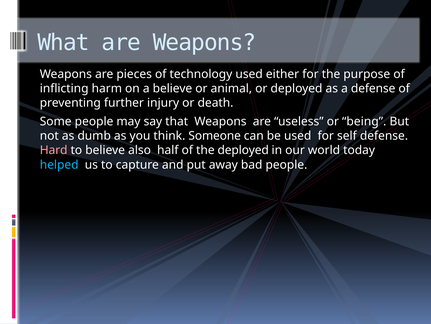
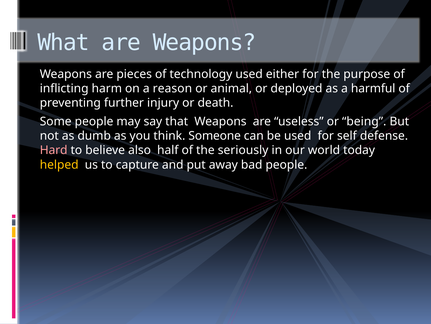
a believe: believe -> reason (172, 88)
a defense: defense -> harmful (373, 88)
the deployed: deployed -> seriously (243, 150)
helped colour: light blue -> yellow (59, 164)
